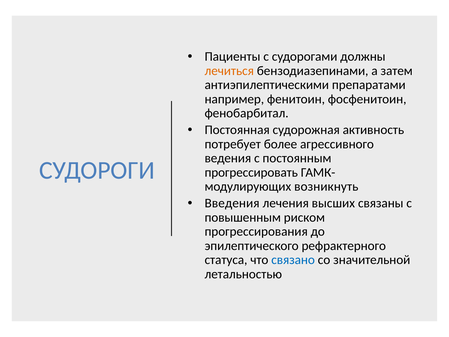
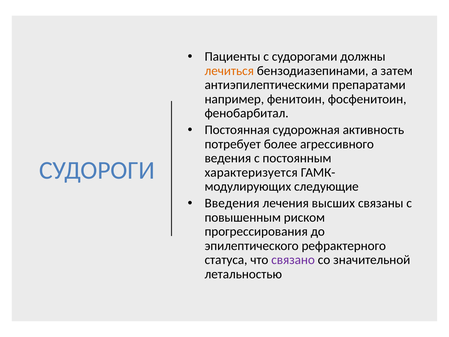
прогрессировать: прогрессировать -> характеризуется (251, 172)
возникнуть: возникнуть -> следующие (326, 186)
связано colour: blue -> purple (293, 260)
